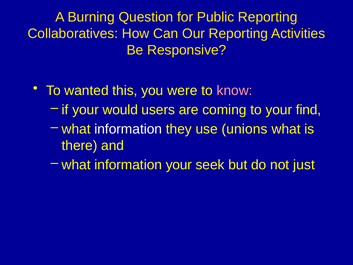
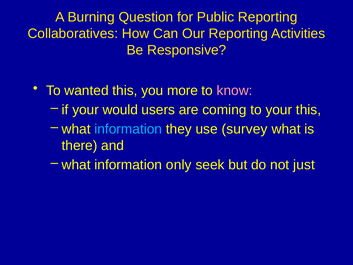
were: were -> more (182, 90)
your find: find -> this (309, 110)
information colour: white -> light blue (128, 129)
unions: unions -> survey (245, 129)
information your: your -> only (179, 165)
